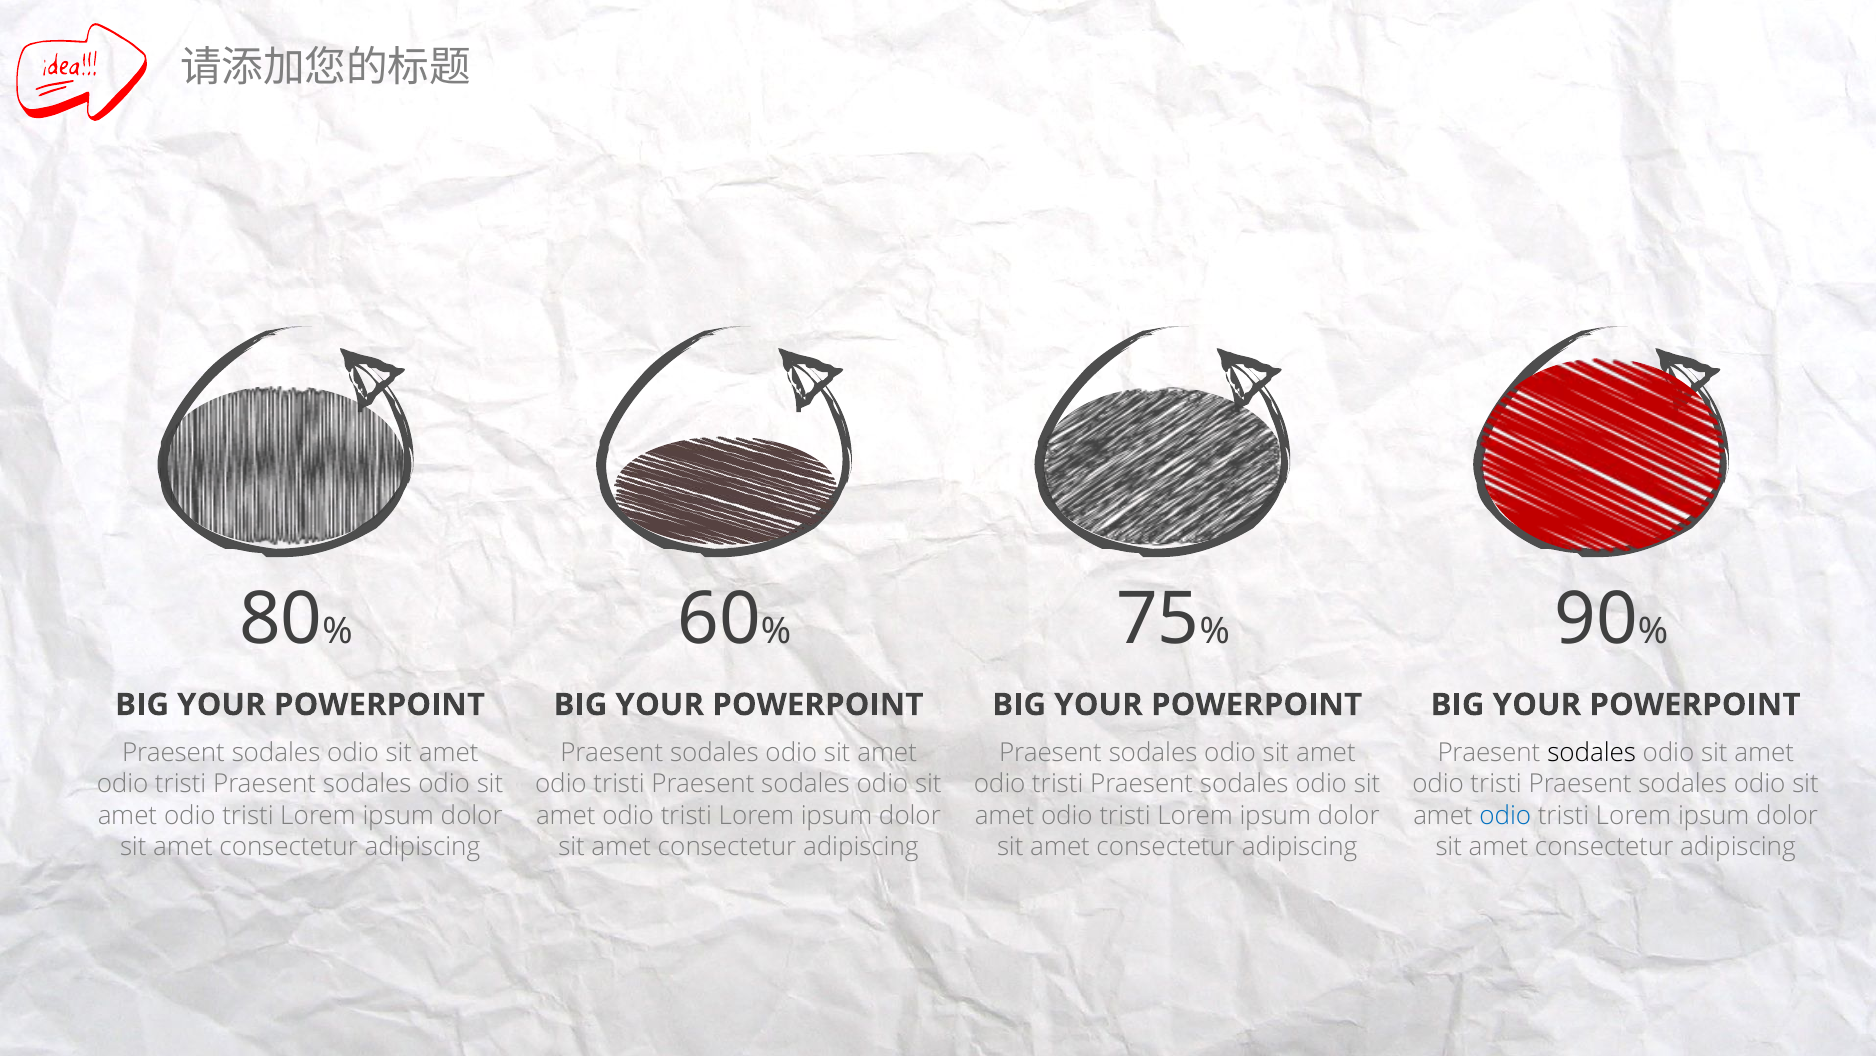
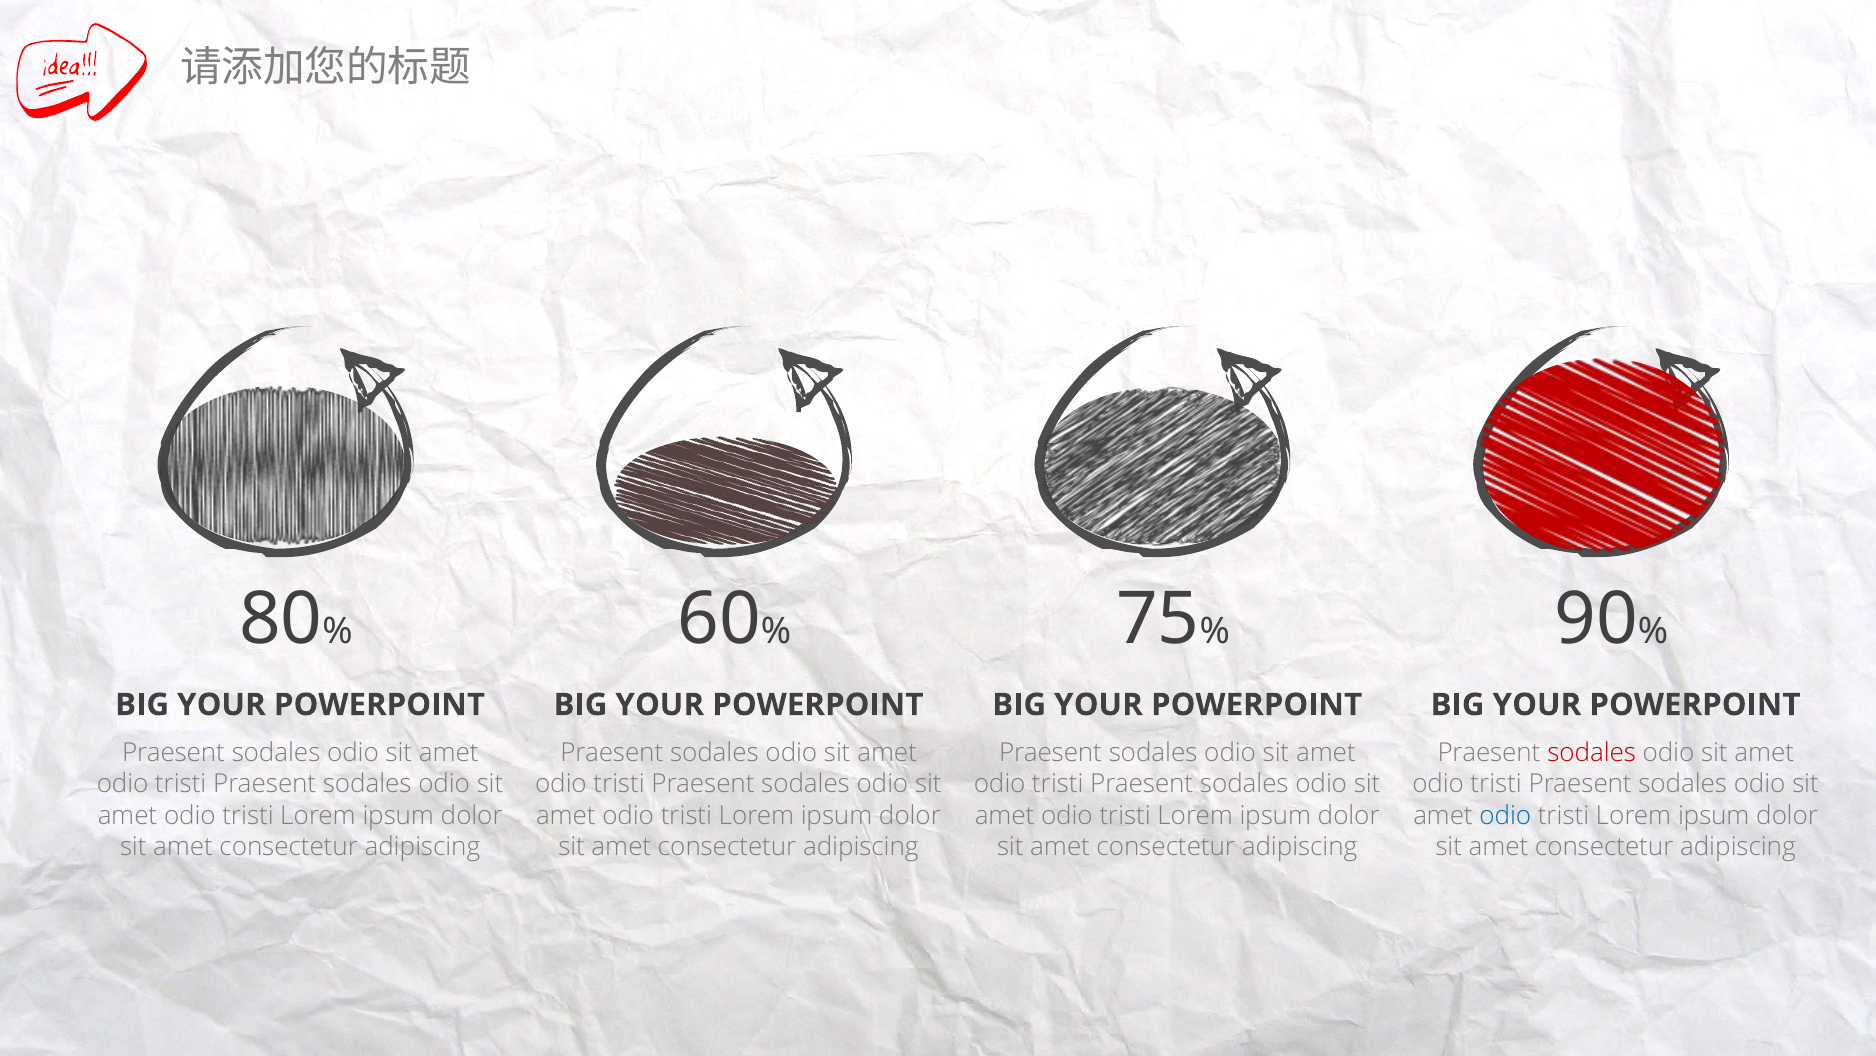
sodales colour: black -> red (1592, 753)
